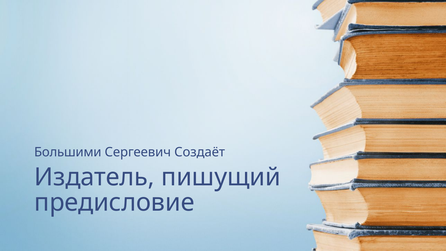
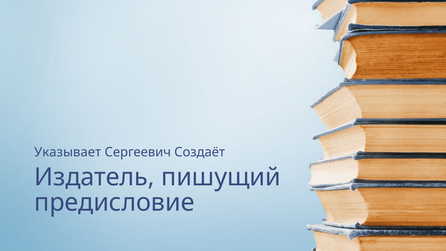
Большими: Большими -> Указывает (68, 152)
